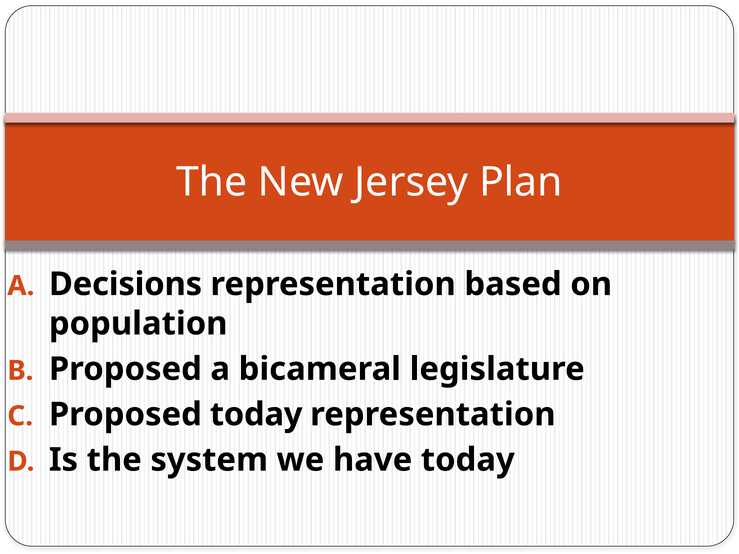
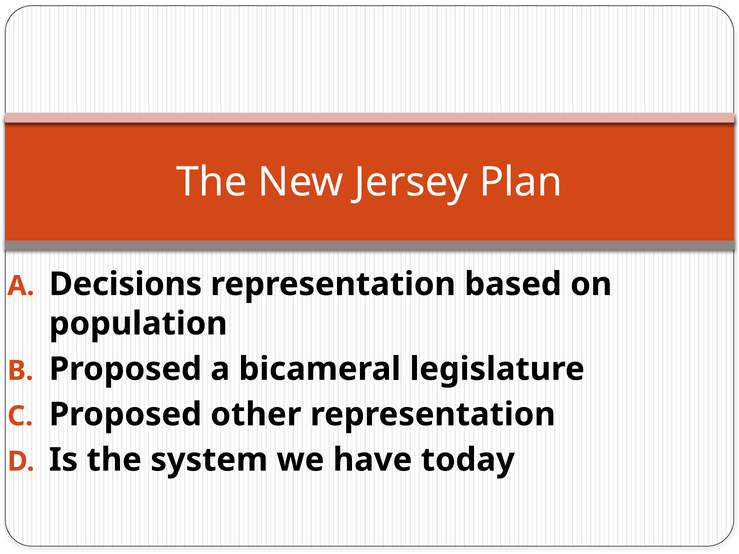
Proposed today: today -> other (256, 415)
